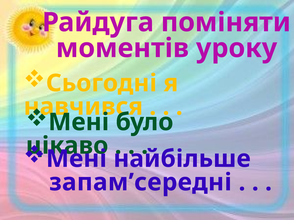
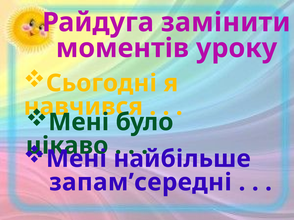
поміняти: поміняти -> замінити (226, 22)
